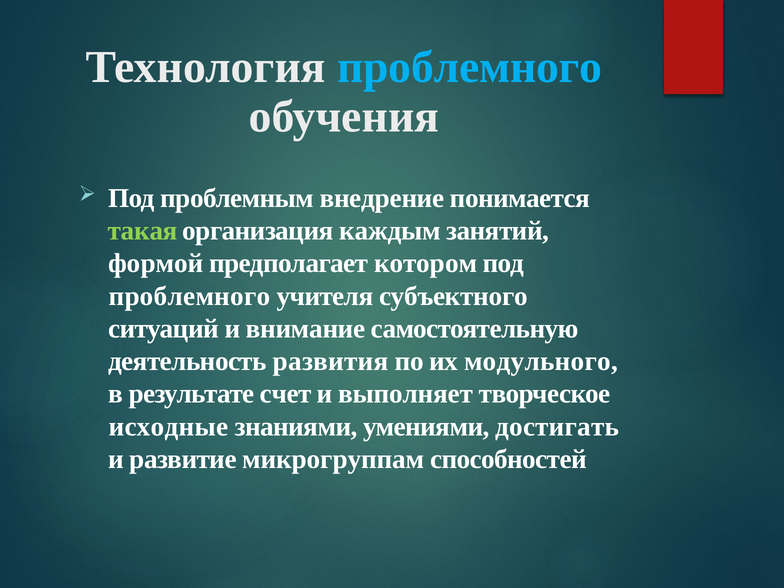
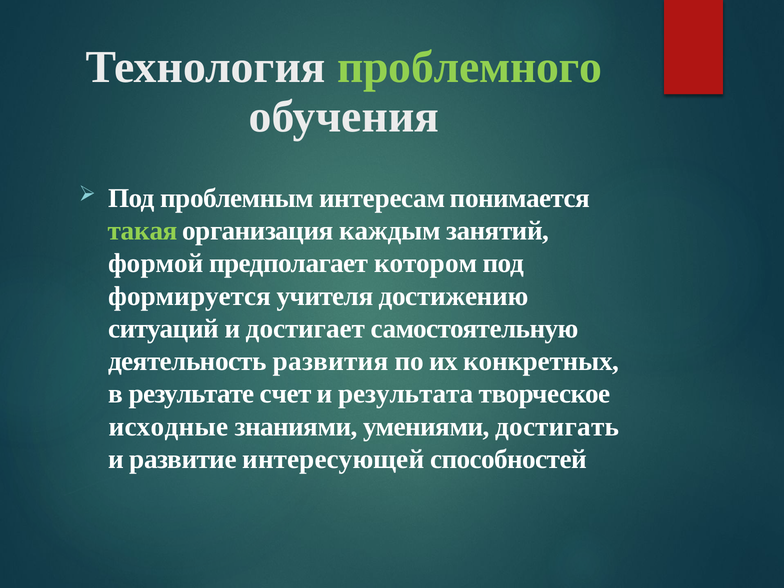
проблемного colour: light blue -> light green (470, 67)
внедрение: внедрение -> интересам (382, 198)
проблемного: проблемного -> формируется (190, 296)
субъектного: субъектного -> достижению (454, 296)
внимание: внимание -> достигает (306, 329)
модульного: модульного -> конкретных (541, 361)
выполняет: выполняет -> результата (406, 394)
микрогруппам: микрогруппам -> интересующей (333, 459)
